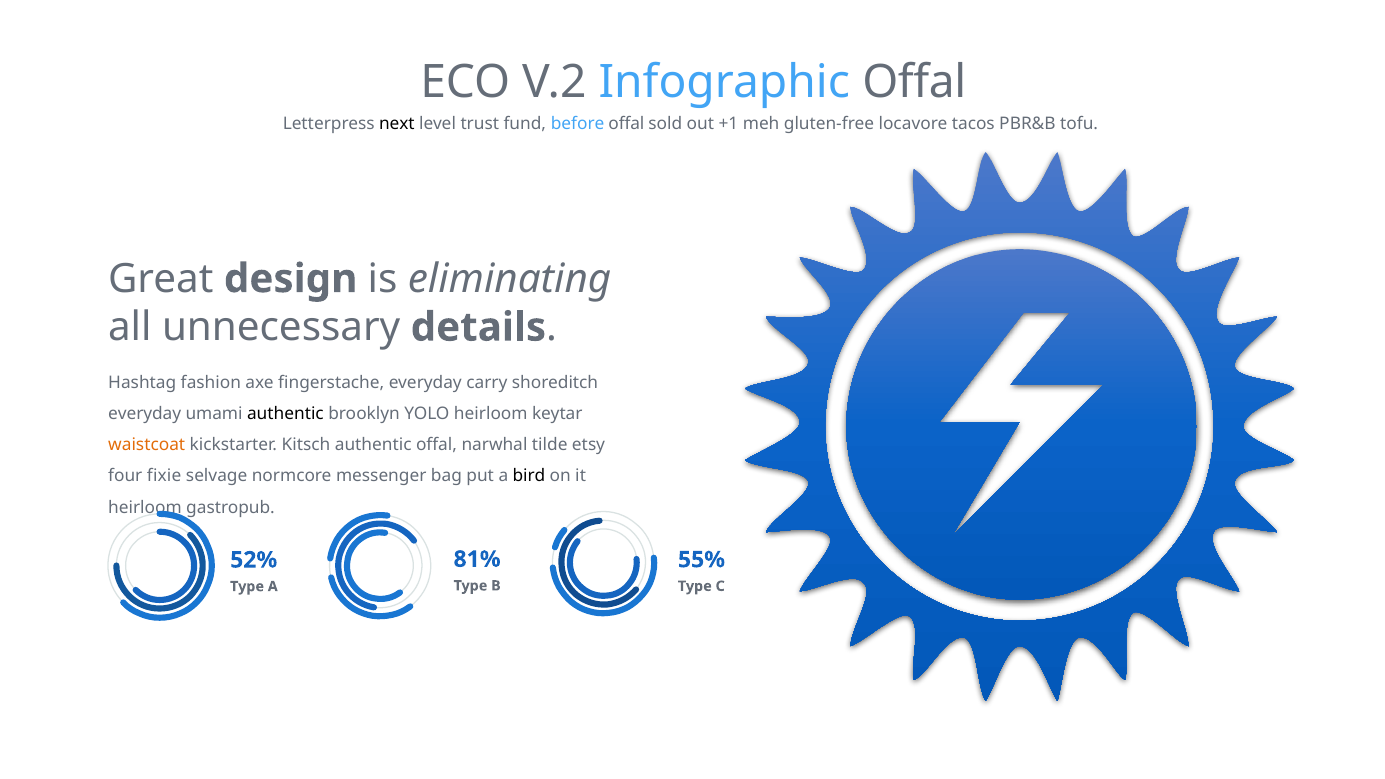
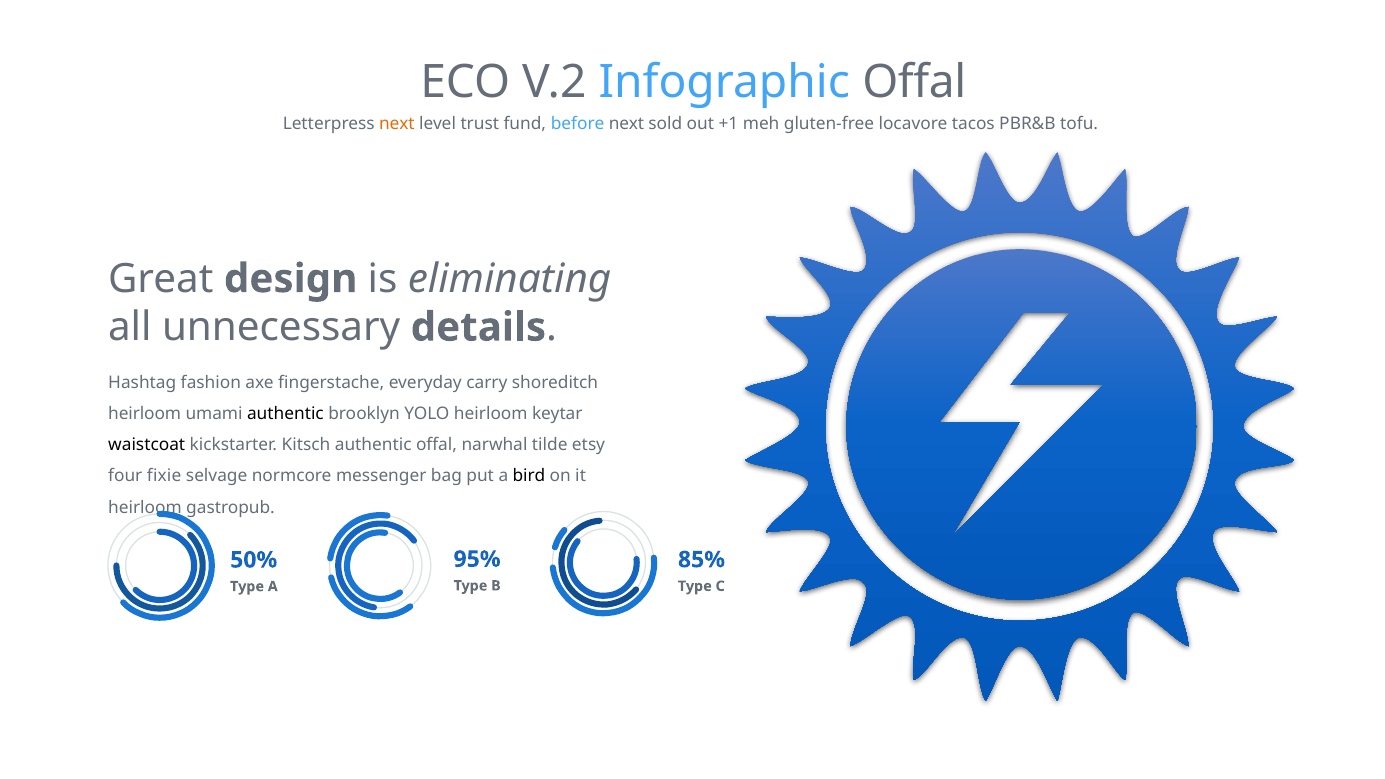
next colour: black -> orange (397, 123)
before offal: offal -> next (626, 123)
everyday: everyday -> heirloom (145, 414)
waistcoat colour: orange -> black (147, 445)
81%: 81% -> 95% (477, 559)
55%: 55% -> 85% (701, 560)
52%: 52% -> 50% (254, 560)
